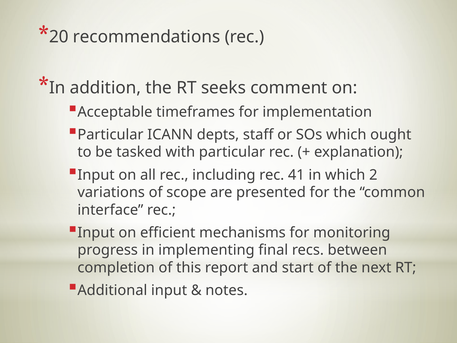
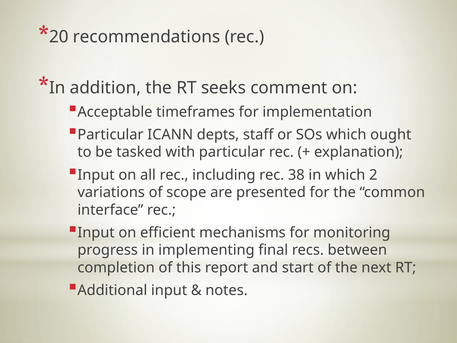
41: 41 -> 38 (296, 175)
